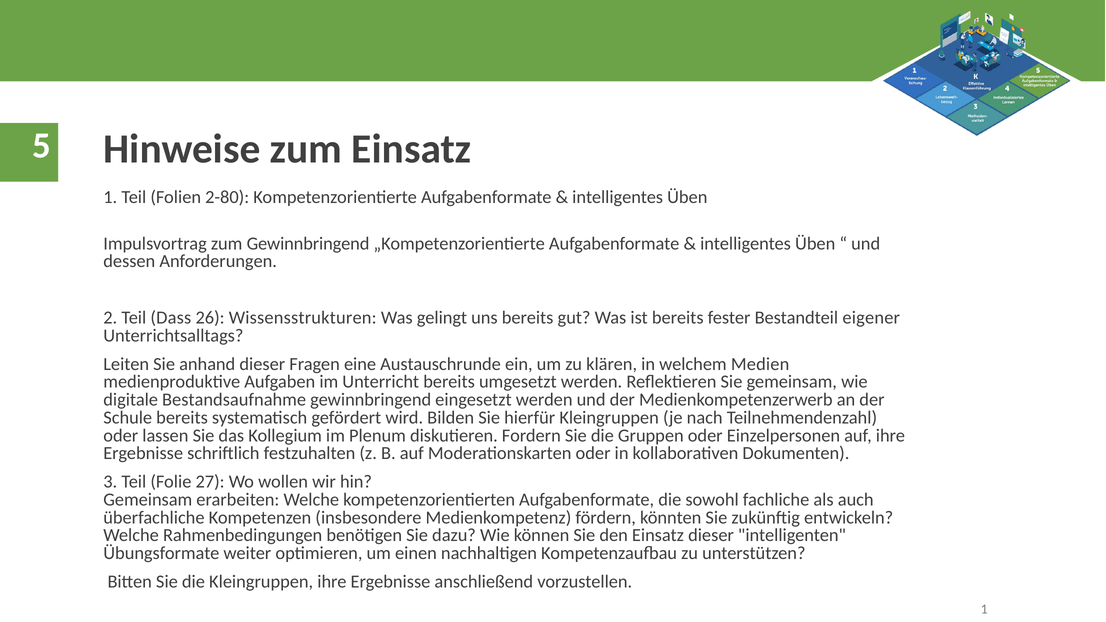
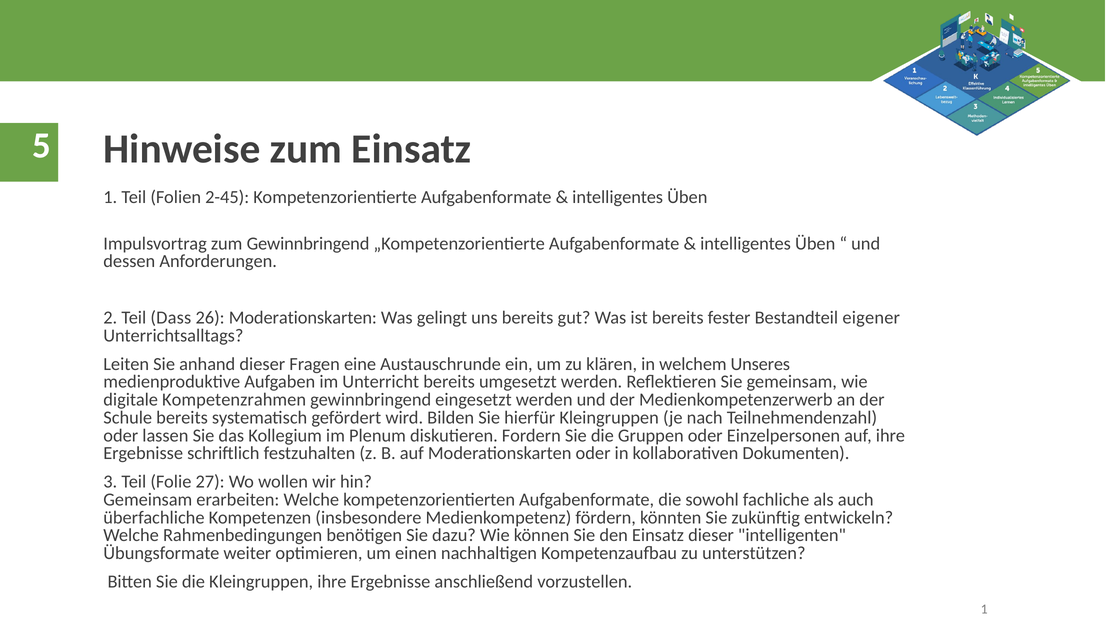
2-80: 2-80 -> 2-45 (227, 197)
26 Wissensstrukturen: Wissensstrukturen -> Moderationskarten (303, 318)
Medien: Medien -> Unseres (760, 364)
Bestandsaufnahme: Bestandsaufnahme -> Kompetenzrahmen (234, 400)
